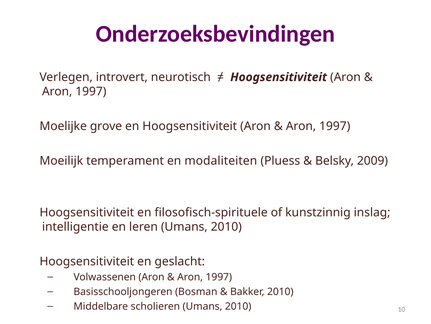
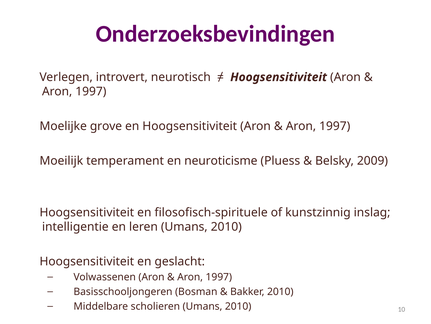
modaliteiten: modaliteiten -> neuroticisme (221, 160)
